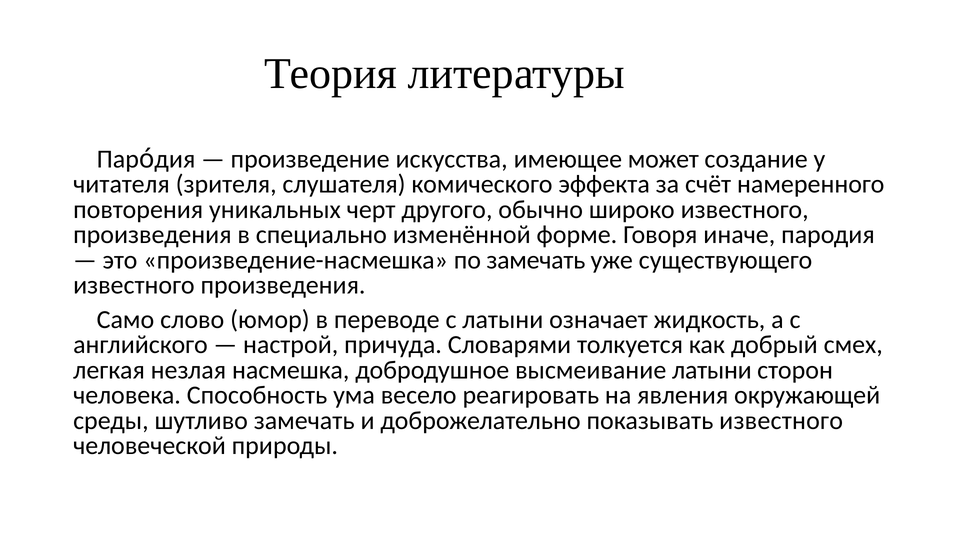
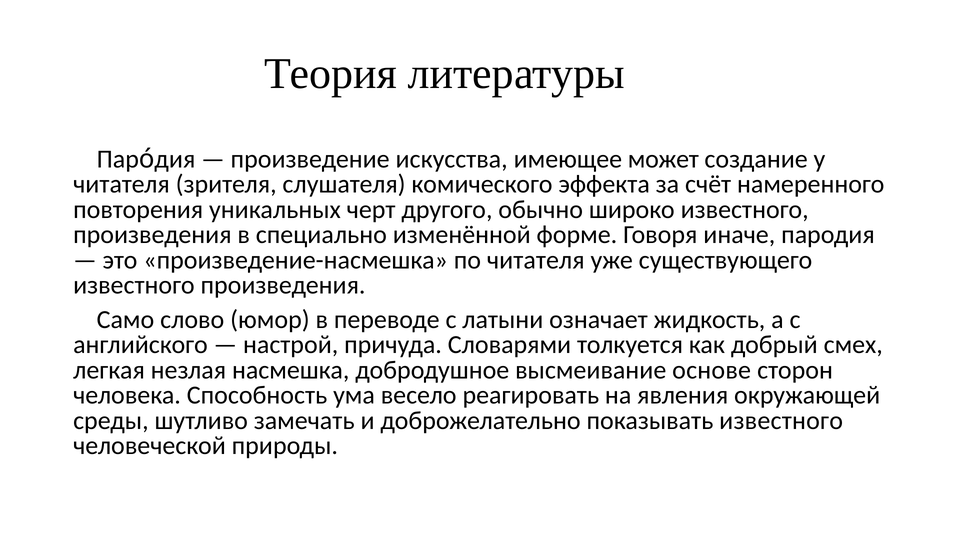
по замечать: замечать -> читателя (536, 260)
высмеивание латыни: латыни -> основе (712, 370)
